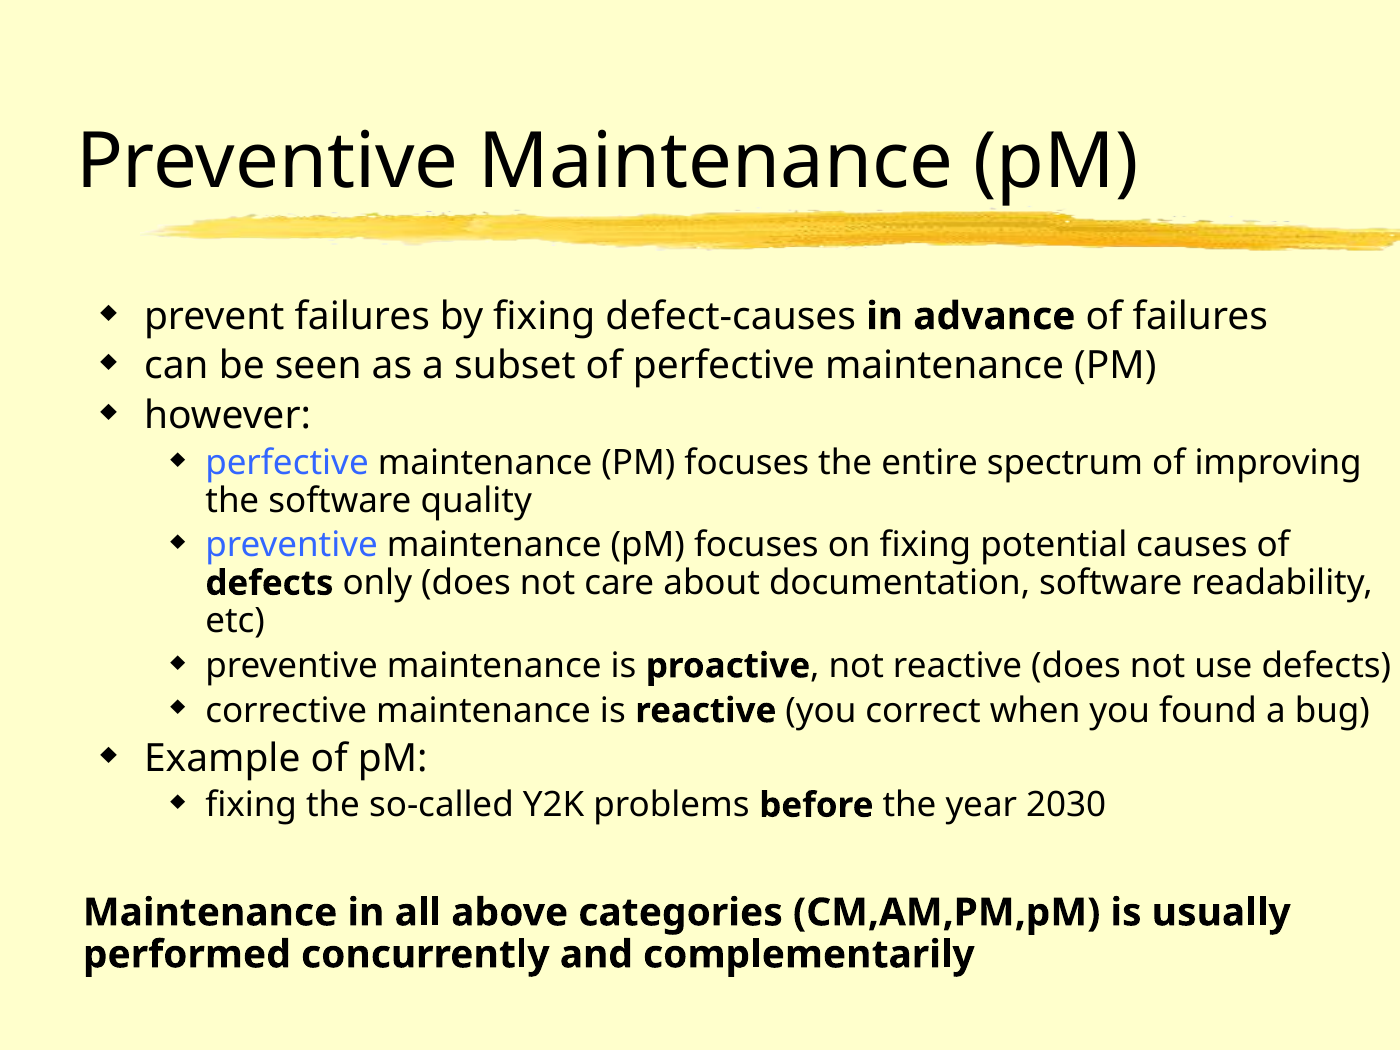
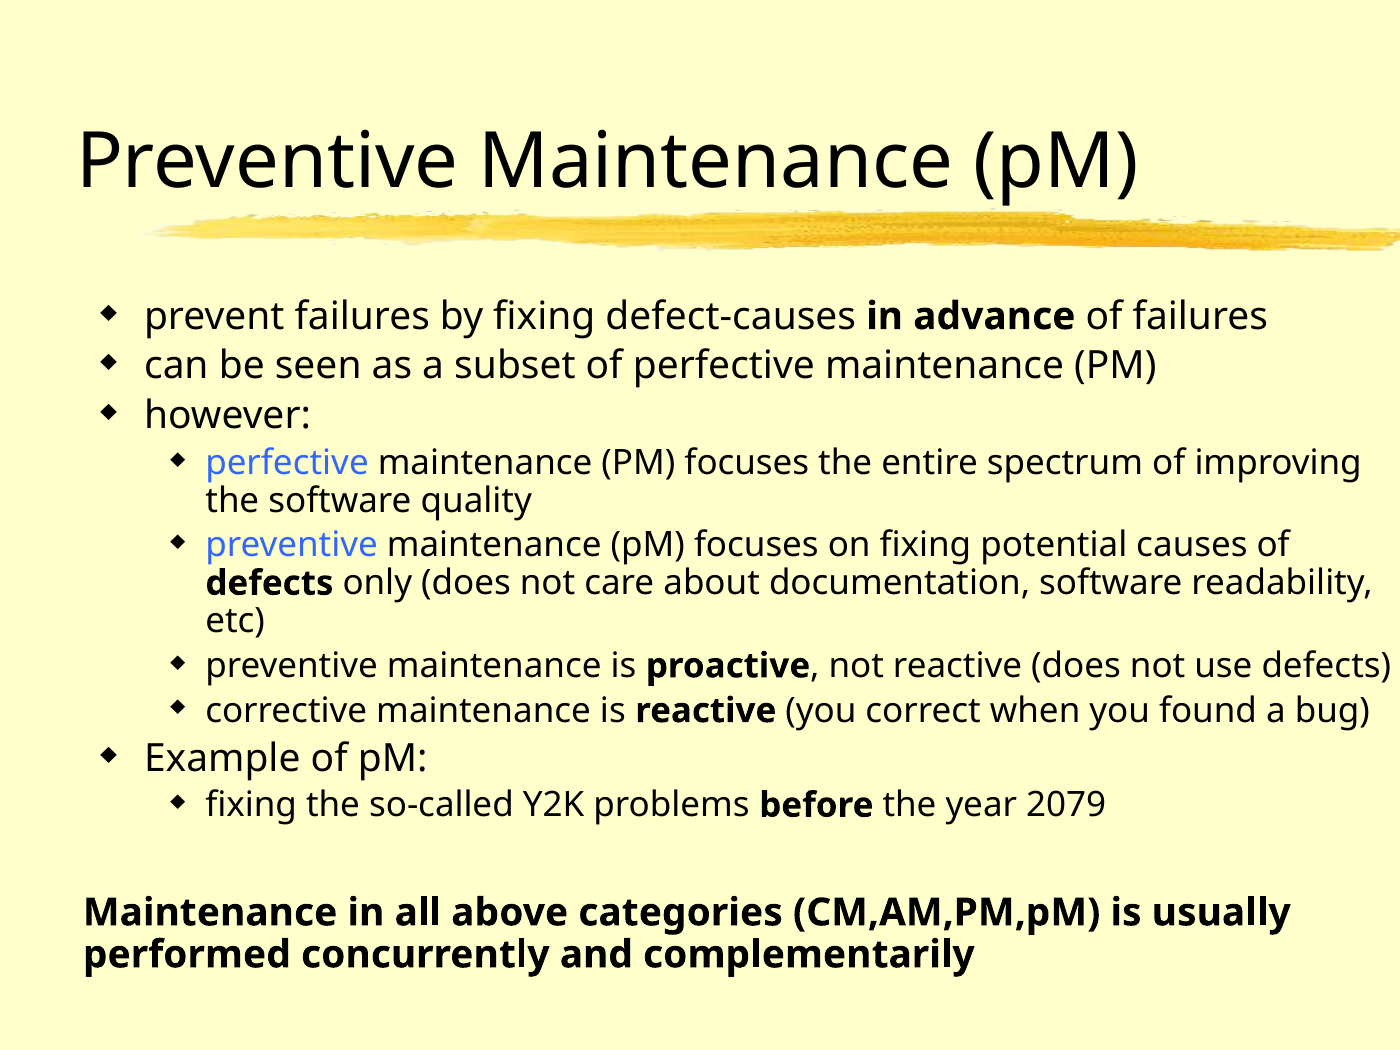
2030: 2030 -> 2079 (1066, 805)
